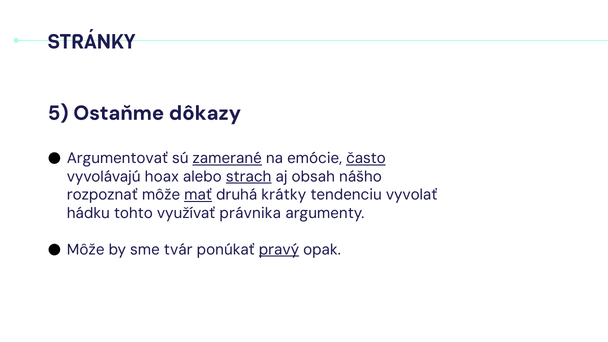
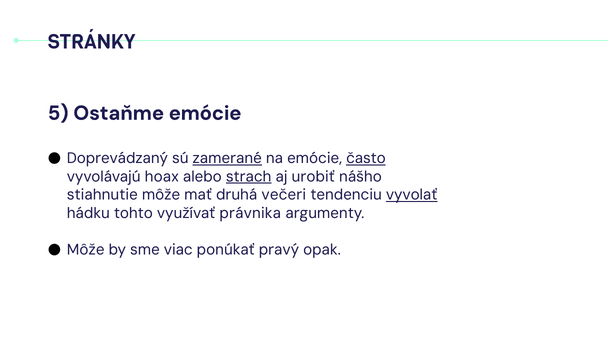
Ostaňme dôkazy: dôkazy -> emócie (205, 113)
Argumentovať: Argumentovať -> Doprevádzaný (117, 158)
obsah: obsah -> urobiť (313, 177)
rozpoznať: rozpoznať -> stiahnutie (102, 195)
mať underline: present -> none (198, 195)
krátky: krátky -> večeri (284, 195)
vyvolať underline: none -> present (412, 195)
tvár: tvár -> viac (178, 250)
pravý underline: present -> none (279, 250)
